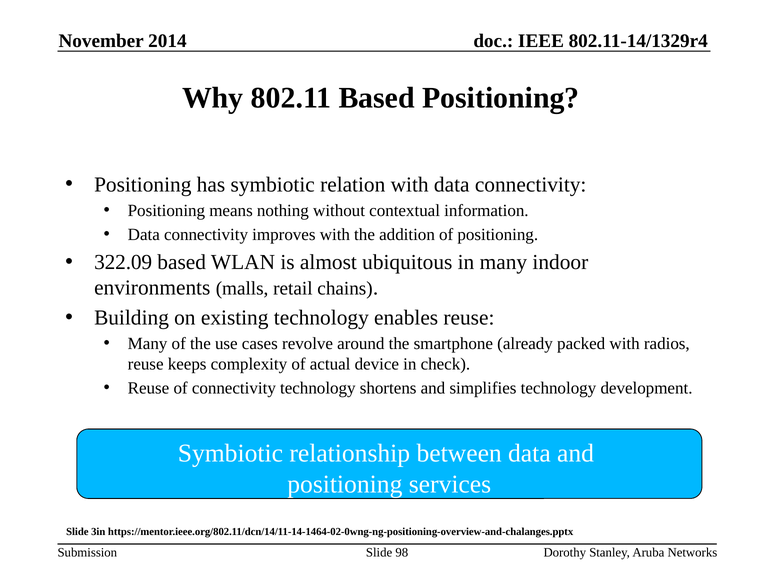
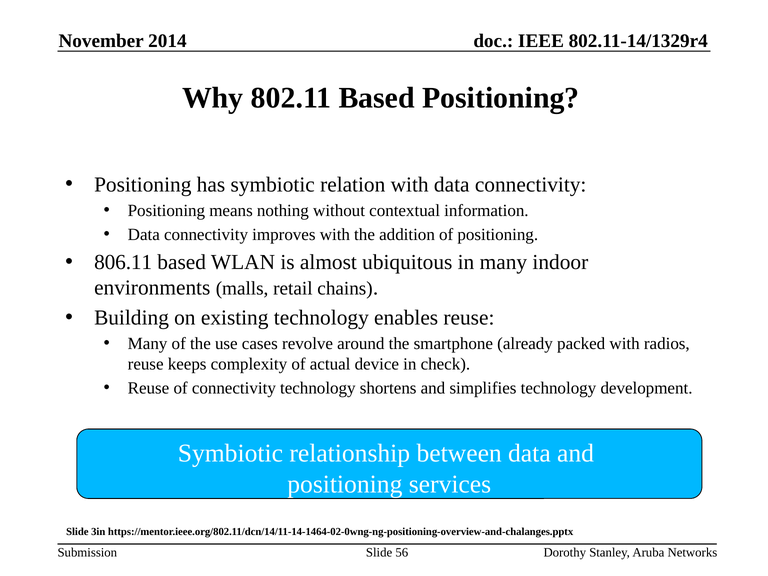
322.09: 322.09 -> 806.11 (123, 262)
98: 98 -> 56 (402, 552)
